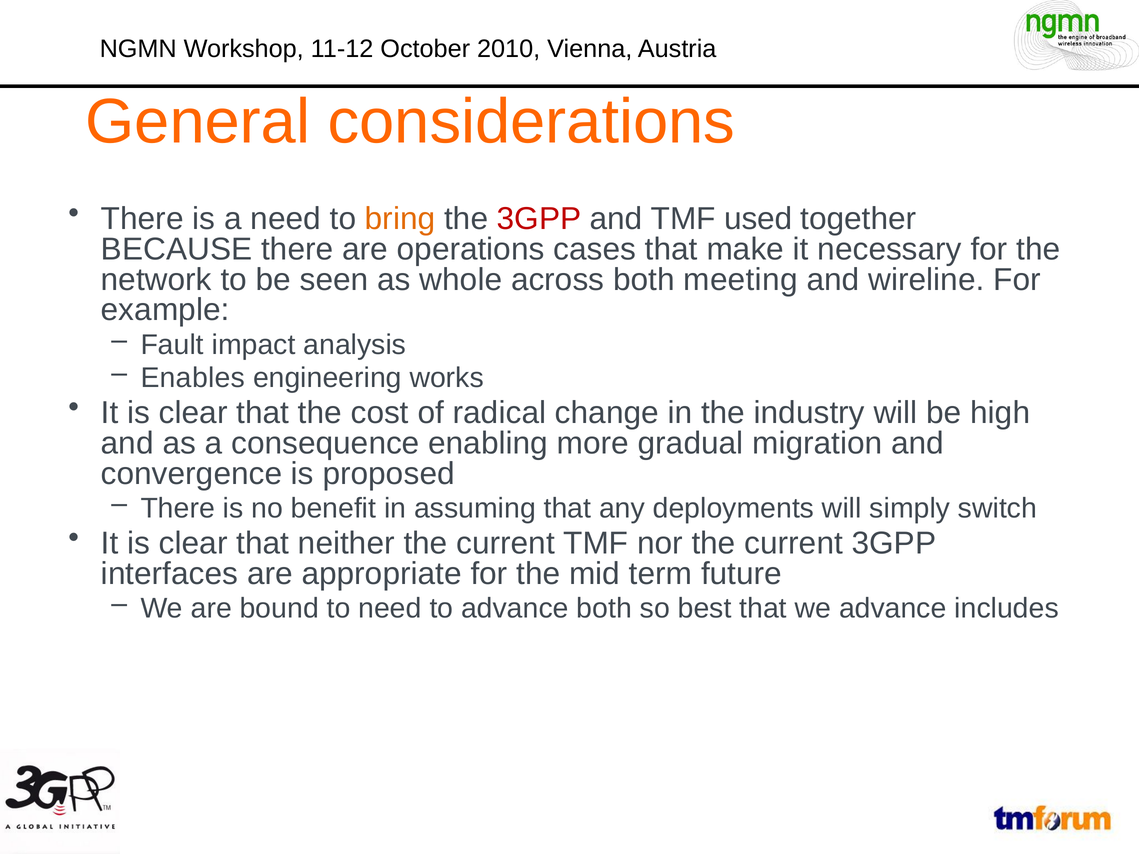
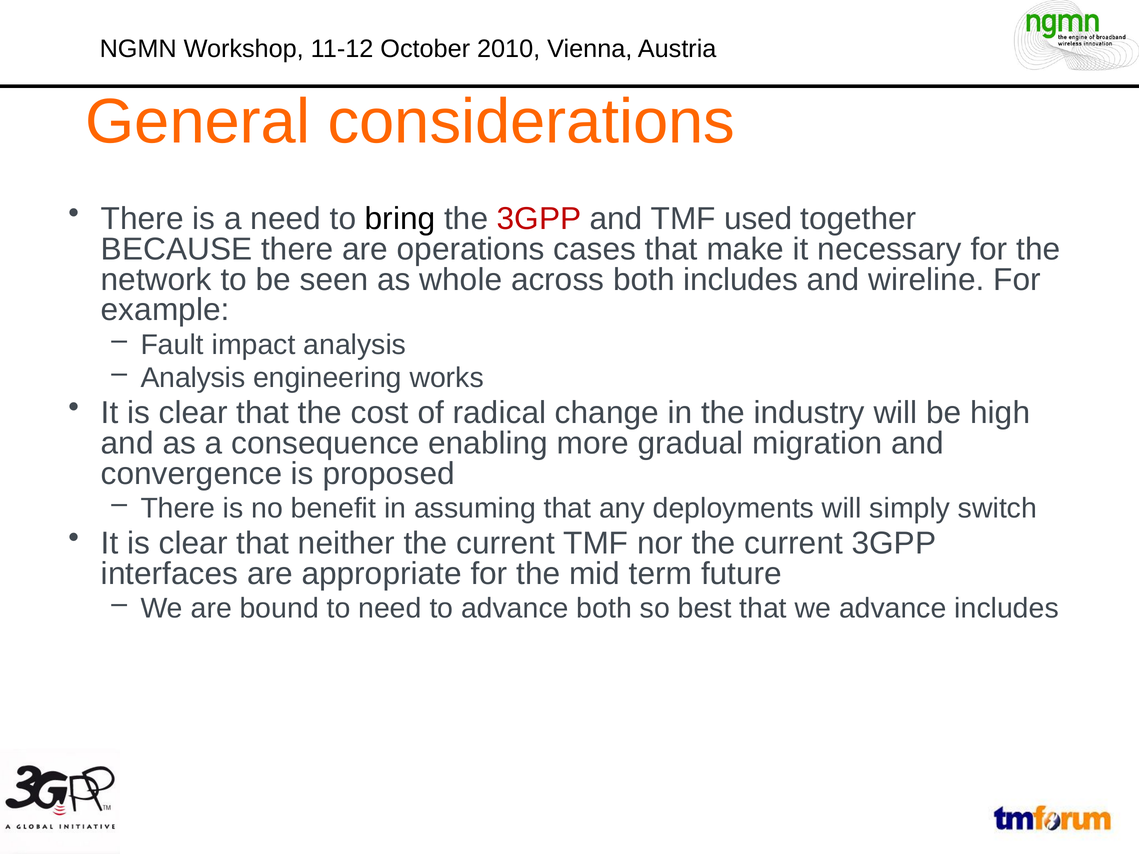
bring colour: orange -> black (400, 219)
both meeting: meeting -> includes (741, 280)
Enables: Enables -> Analysis (193, 378)
